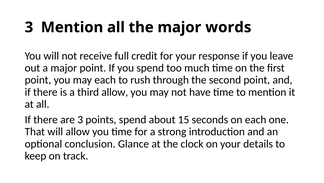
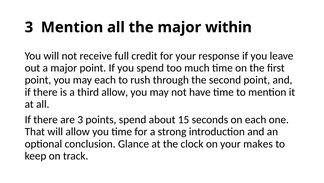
words: words -> within (228, 27)
details: details -> makes (258, 143)
